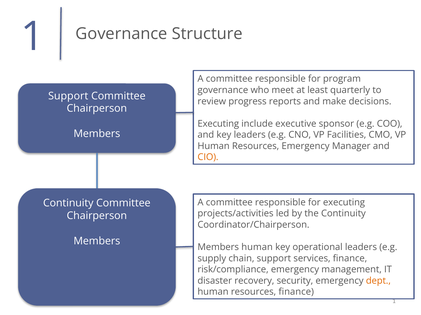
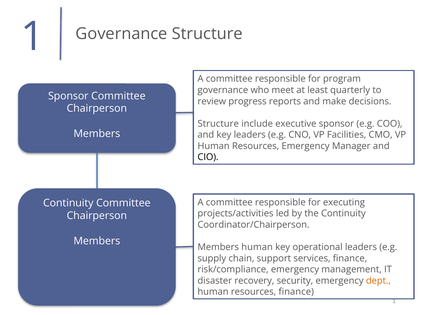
Support: Support -> Sponsor (68, 96)
Executing: Executing -> Structure (218, 124)
CIO colour: orange -> black (208, 158)
